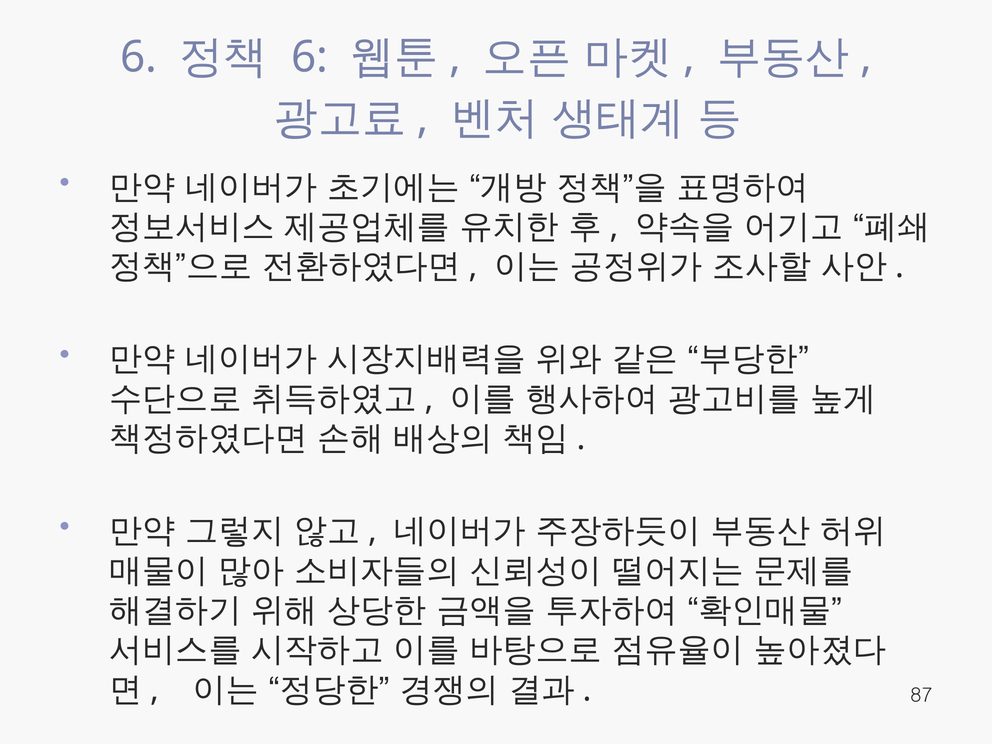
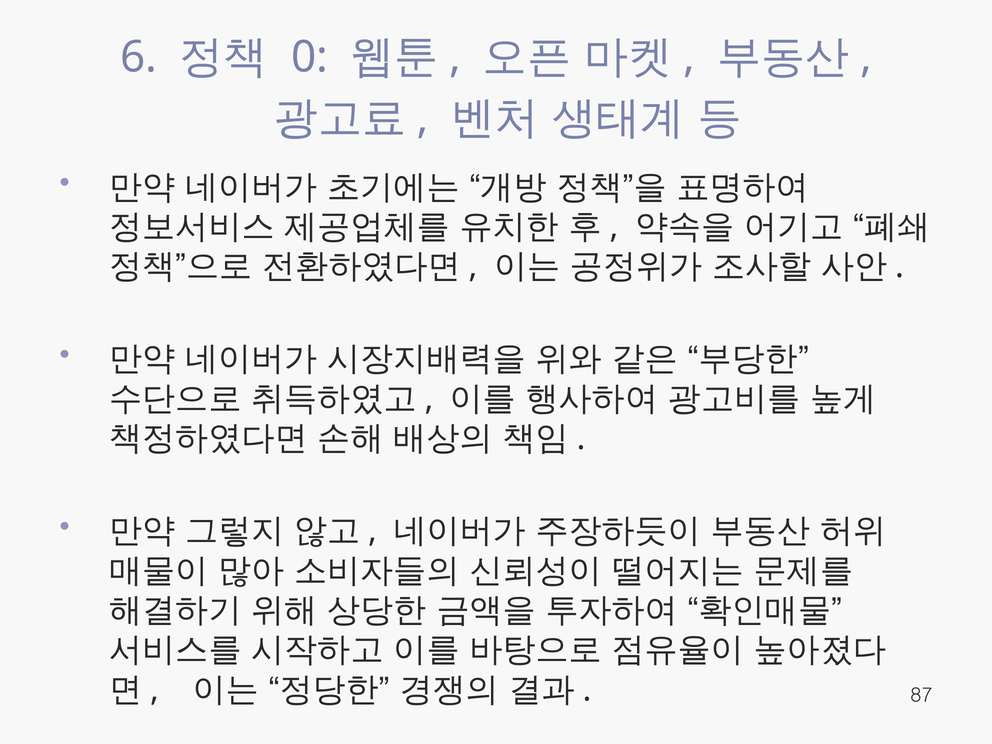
6: 6 -> 0 (310, 57)
